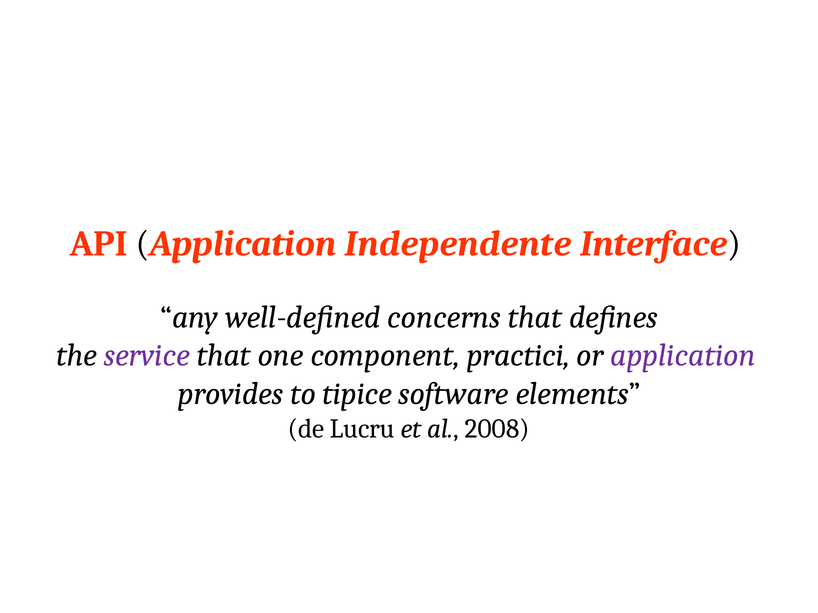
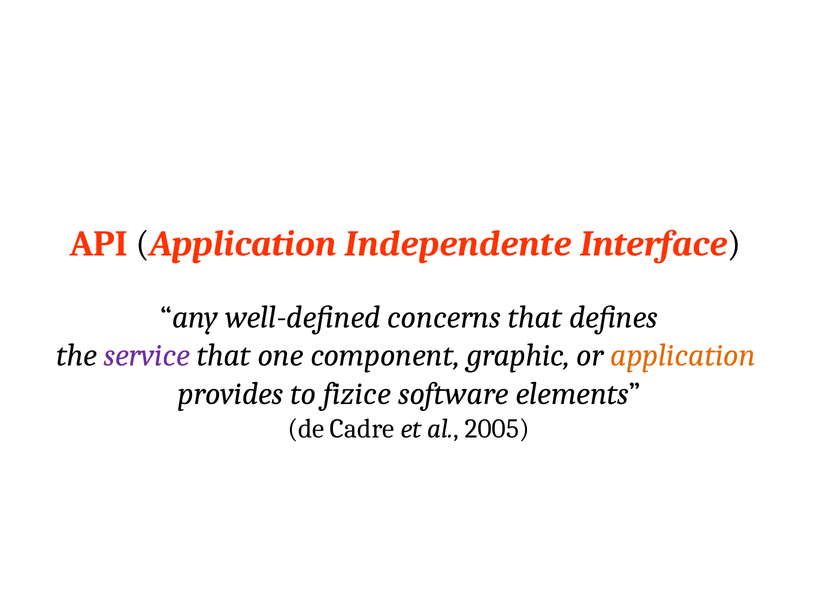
practici: practici -> graphic (518, 356)
application colour: purple -> orange (683, 356)
tipice: tipice -> fizice (357, 394)
Lucru: Lucru -> Cadre (362, 429)
2008: 2008 -> 2005 (497, 429)
